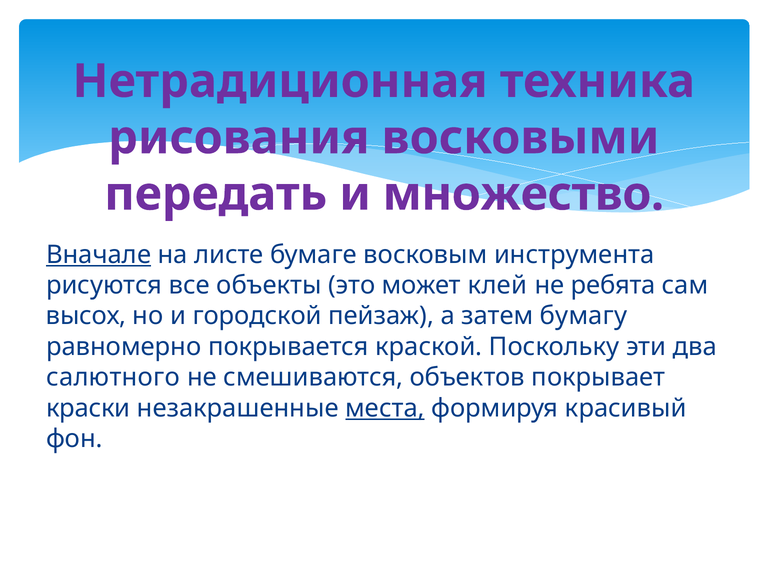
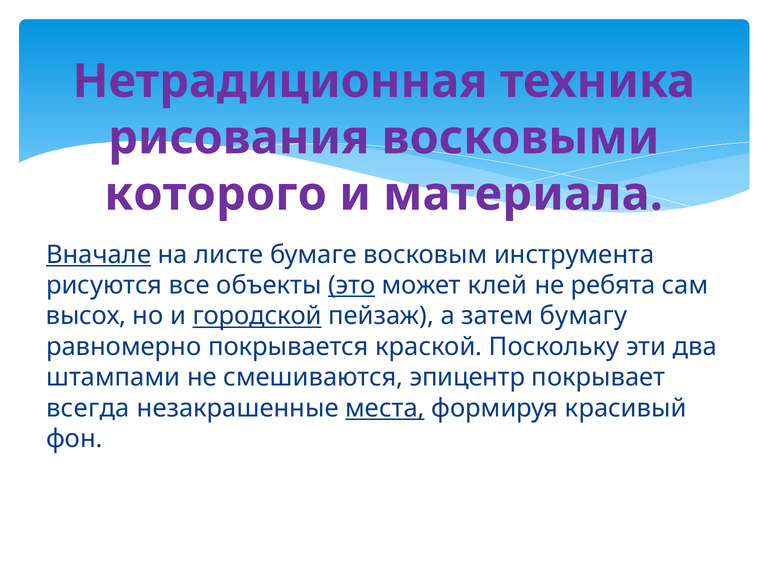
передать: передать -> которого (216, 194)
множество: множество -> материала (523, 194)
это underline: none -> present (352, 285)
городской underline: none -> present (257, 316)
салютного: салютного -> штампами (113, 377)
объектов: объектов -> эпицентр (467, 377)
краски: краски -> всегда (88, 408)
